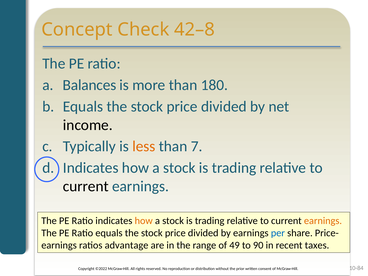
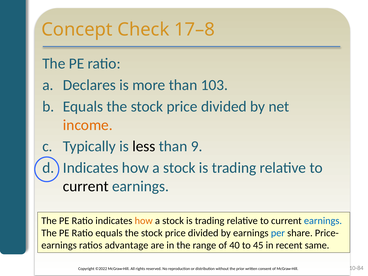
42–8: 42–8 -> 17–8 (195, 30)
Balances: Balances -> Declares (89, 85)
180: 180 -> 103 (214, 85)
income colour: black -> orange (88, 125)
less colour: orange -> black (144, 146)
7: 7 -> 9 (197, 146)
earnings colour: orange -> blue (323, 221)
49: 49 -> 40 (235, 245)
90: 90 -> 45 (258, 245)
taxes: taxes -> same (317, 245)
